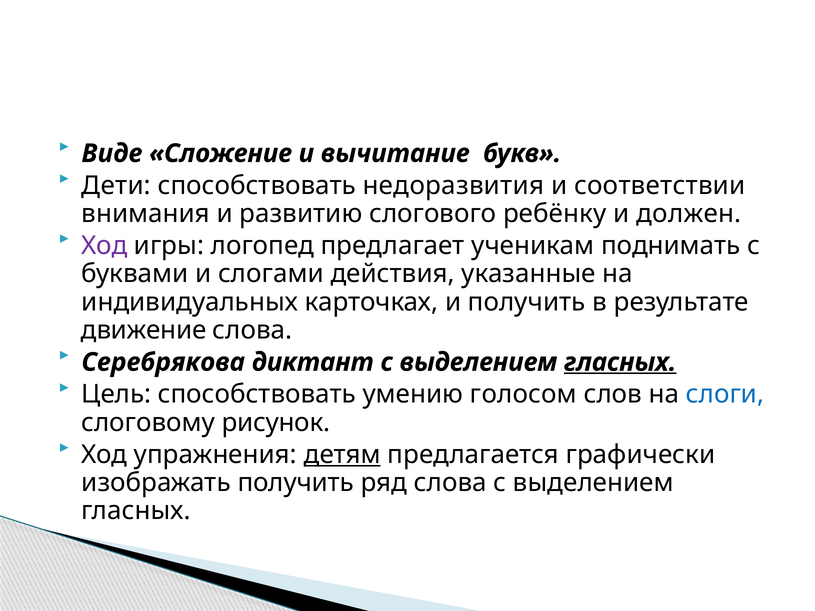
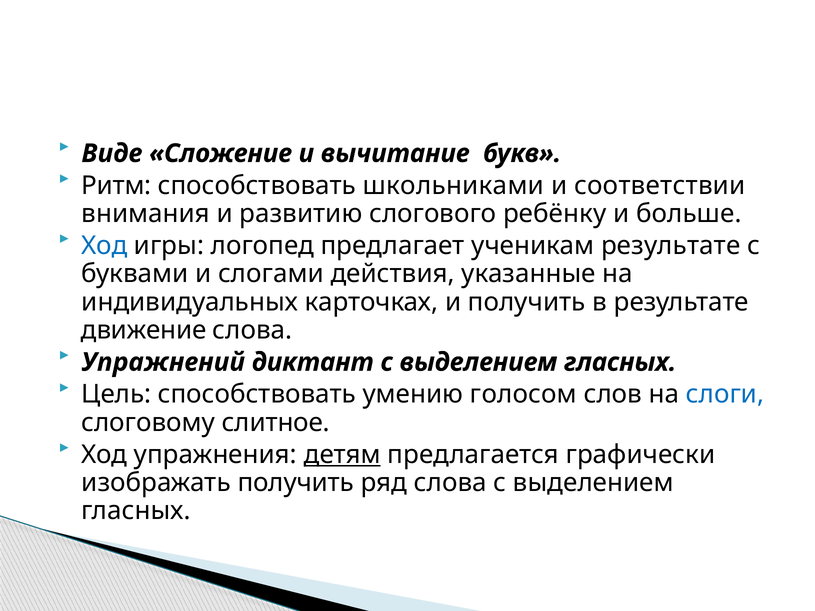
Дети: Дети -> Ритм (116, 186)
недоразвития: недоразвития -> школьниками (453, 186)
должен: должен -> больше (689, 214)
Ход colour: purple -> blue (104, 246)
ученикам поднимать: поднимать -> результате (671, 246)
Серебрякова: Серебрякова -> Упражнений (163, 362)
гласных underline: present -> none (620, 362)
рисунок: рисунок -> слитное (276, 423)
